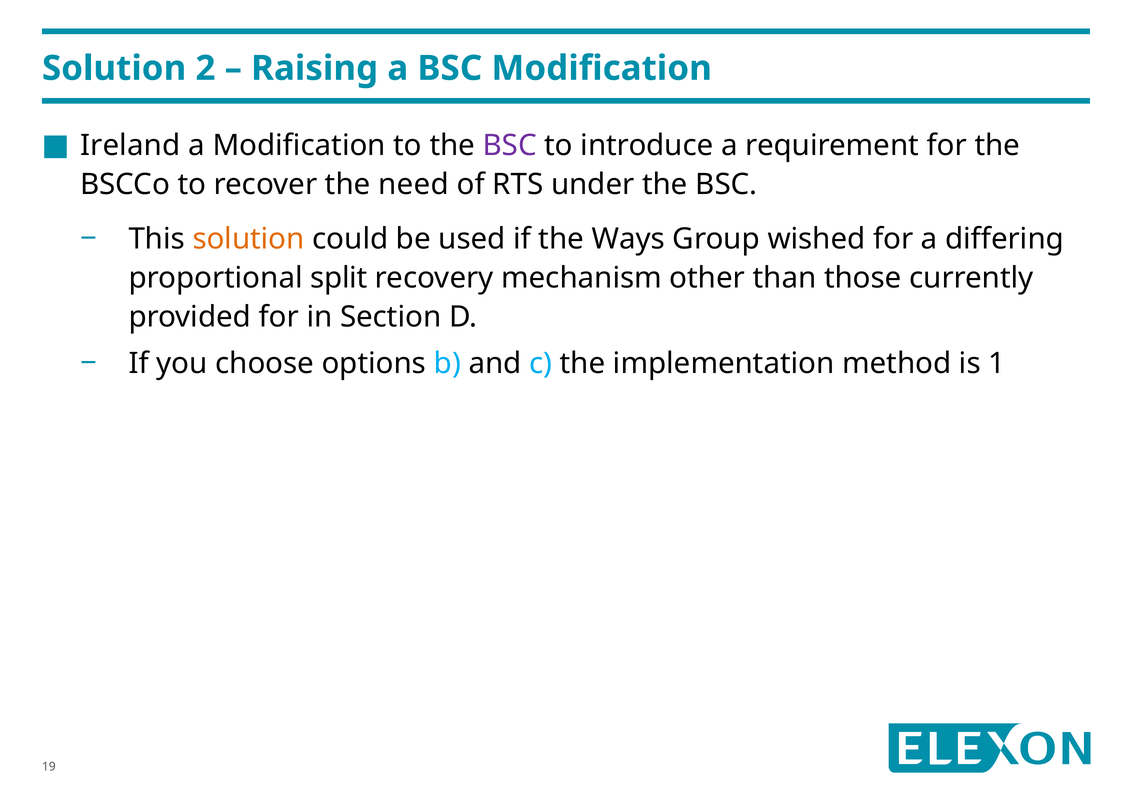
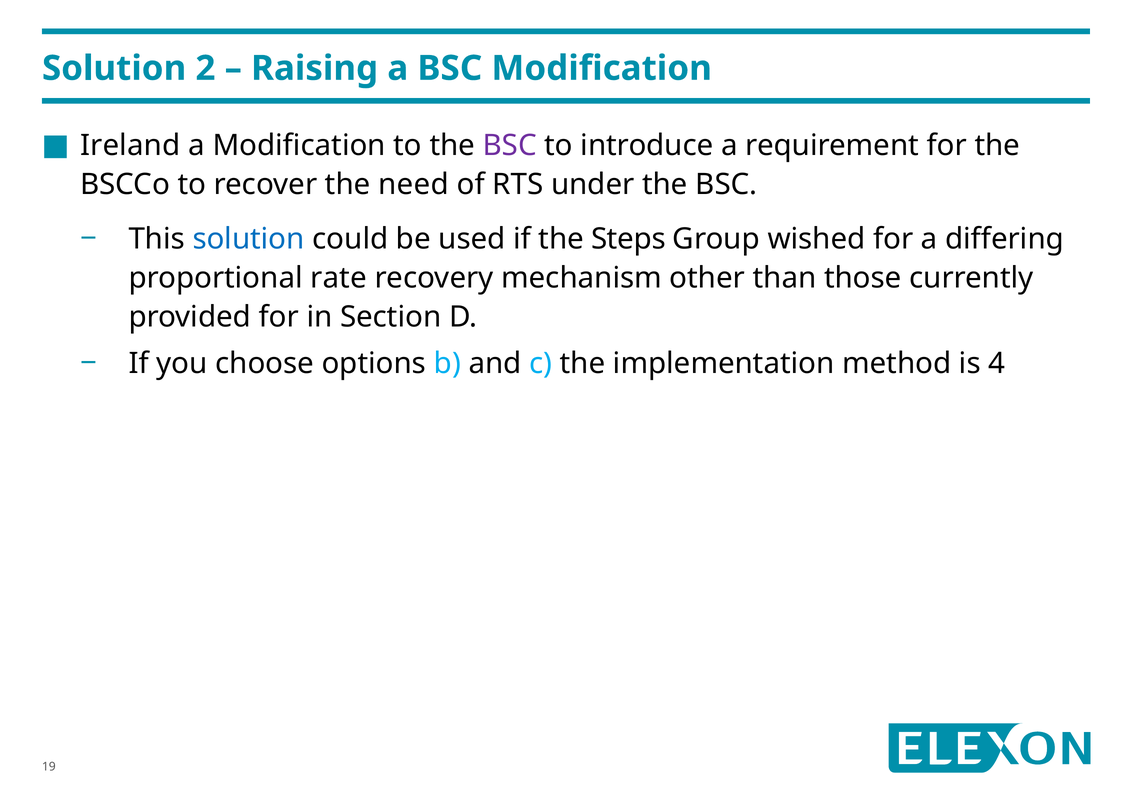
solution colour: orange -> blue (249, 239)
Ways: Ways -> Steps (628, 239)
split: split -> rate (339, 278)
1: 1 -> 4 (997, 364)
